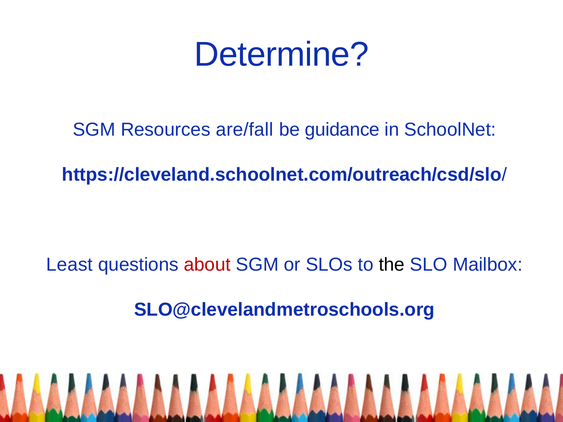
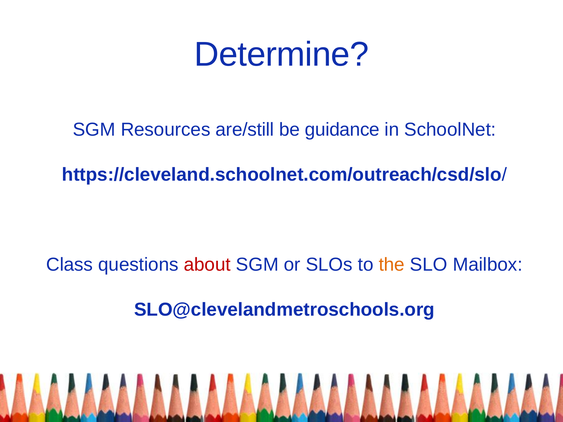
are/fall: are/fall -> are/still (245, 130)
Least: Least -> Class (70, 265)
the colour: black -> orange (392, 265)
